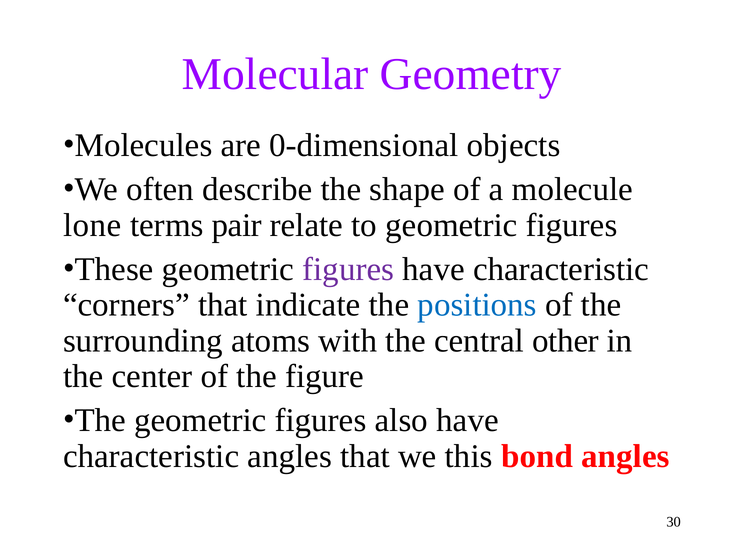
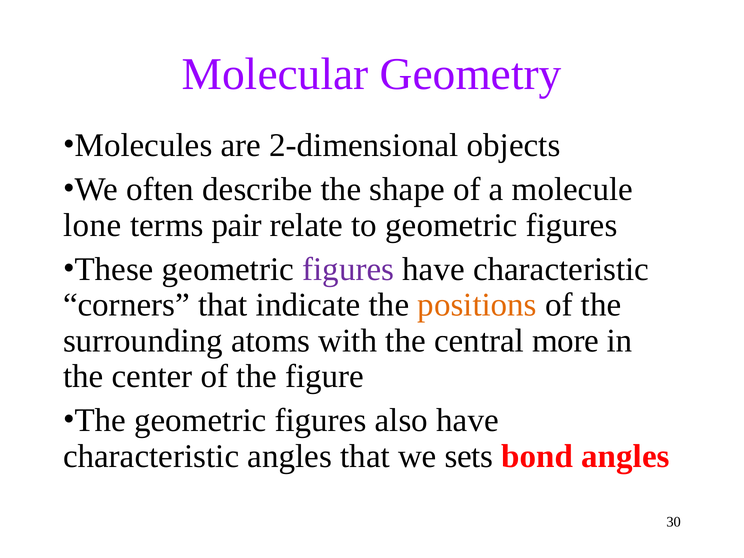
0-dimensional: 0-dimensional -> 2-dimensional (364, 145)
positions colour: blue -> orange (477, 305)
other: other -> more (566, 341)
this: this -> sets (469, 456)
